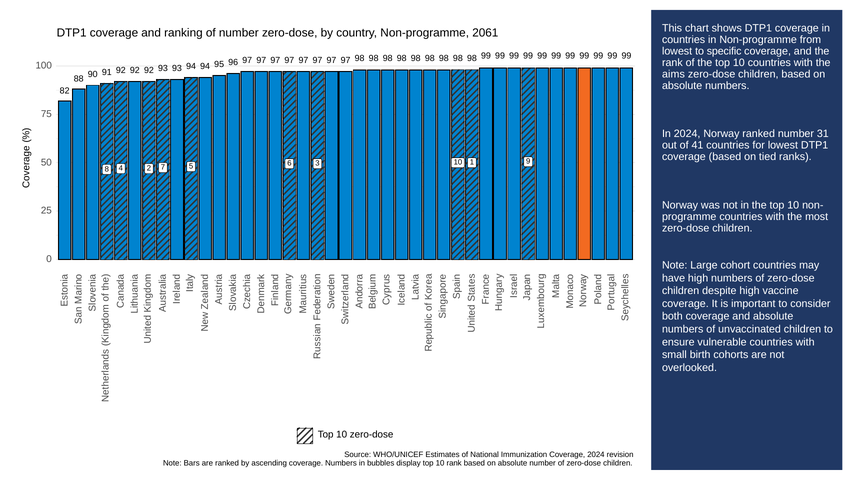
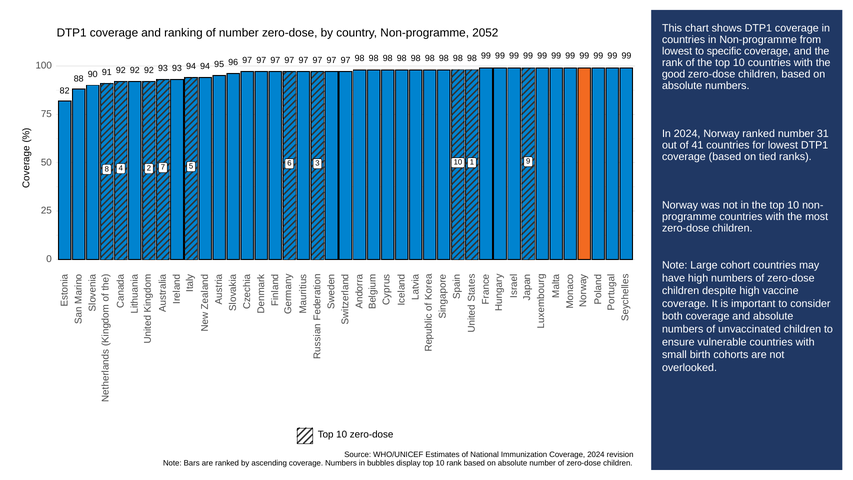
2061: 2061 -> 2052 (485, 33)
aims: aims -> good (674, 74)
